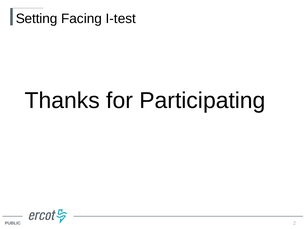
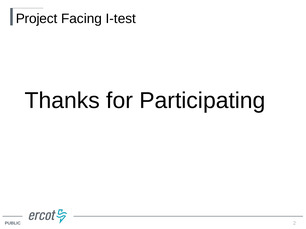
Setting: Setting -> Project (37, 19)
